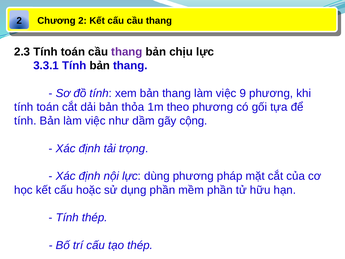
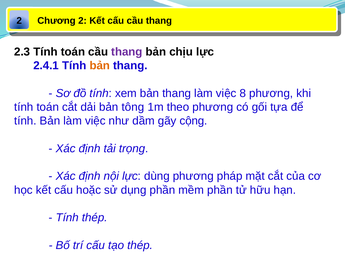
3.3.1: 3.3.1 -> 2.4.1 (46, 66)
bản colour: black -> orange (100, 66)
9: 9 -> 8 (243, 93)
thỏa: thỏa -> tông (133, 107)
